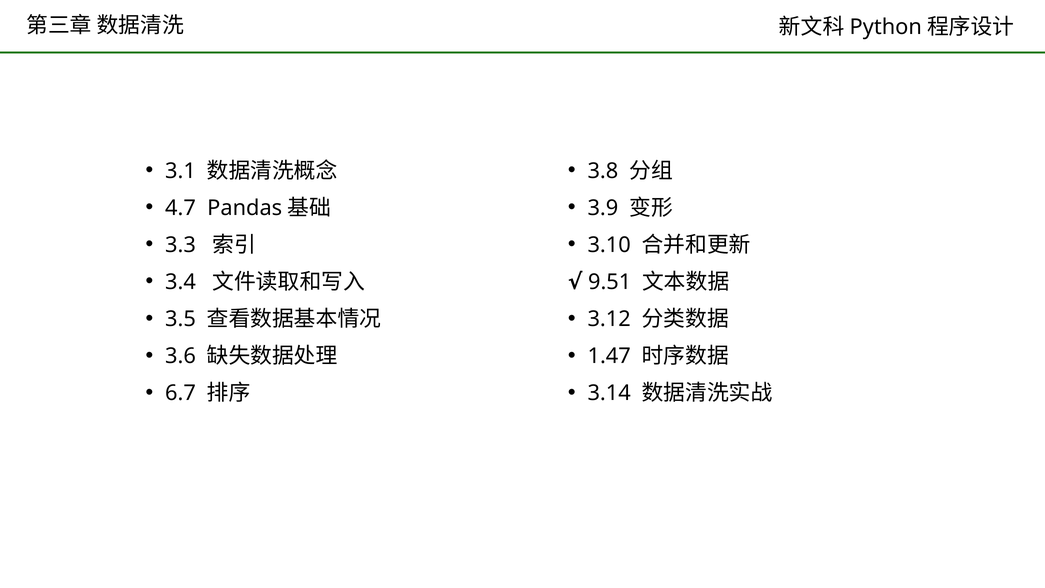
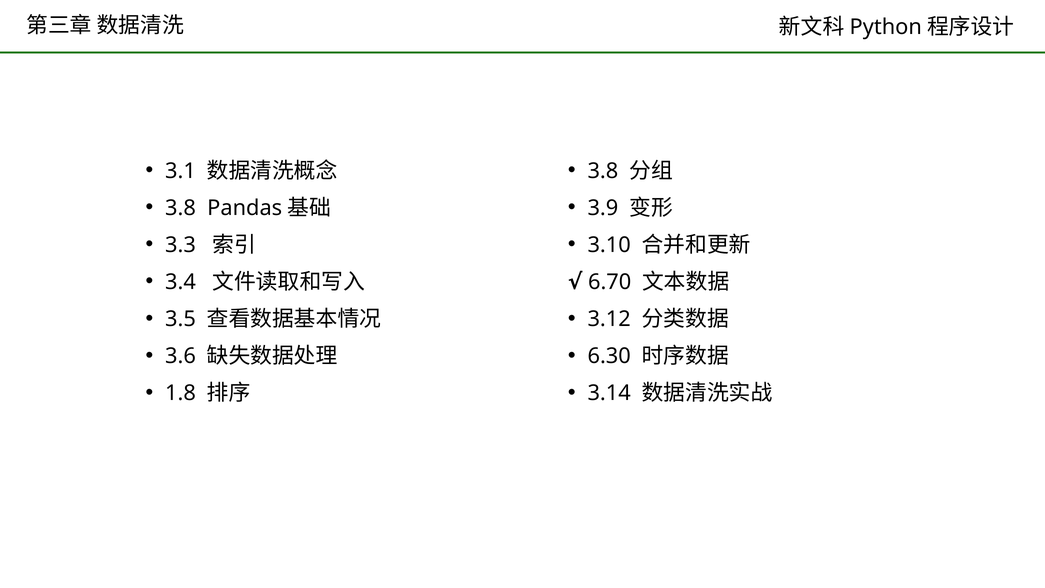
4.7: 4.7 -> 3.8 (180, 208)
9.51: 9.51 -> 6.70 (610, 282)
1.47: 1.47 -> 6.30 (609, 356)
6.7: 6.7 -> 1.8 (180, 393)
